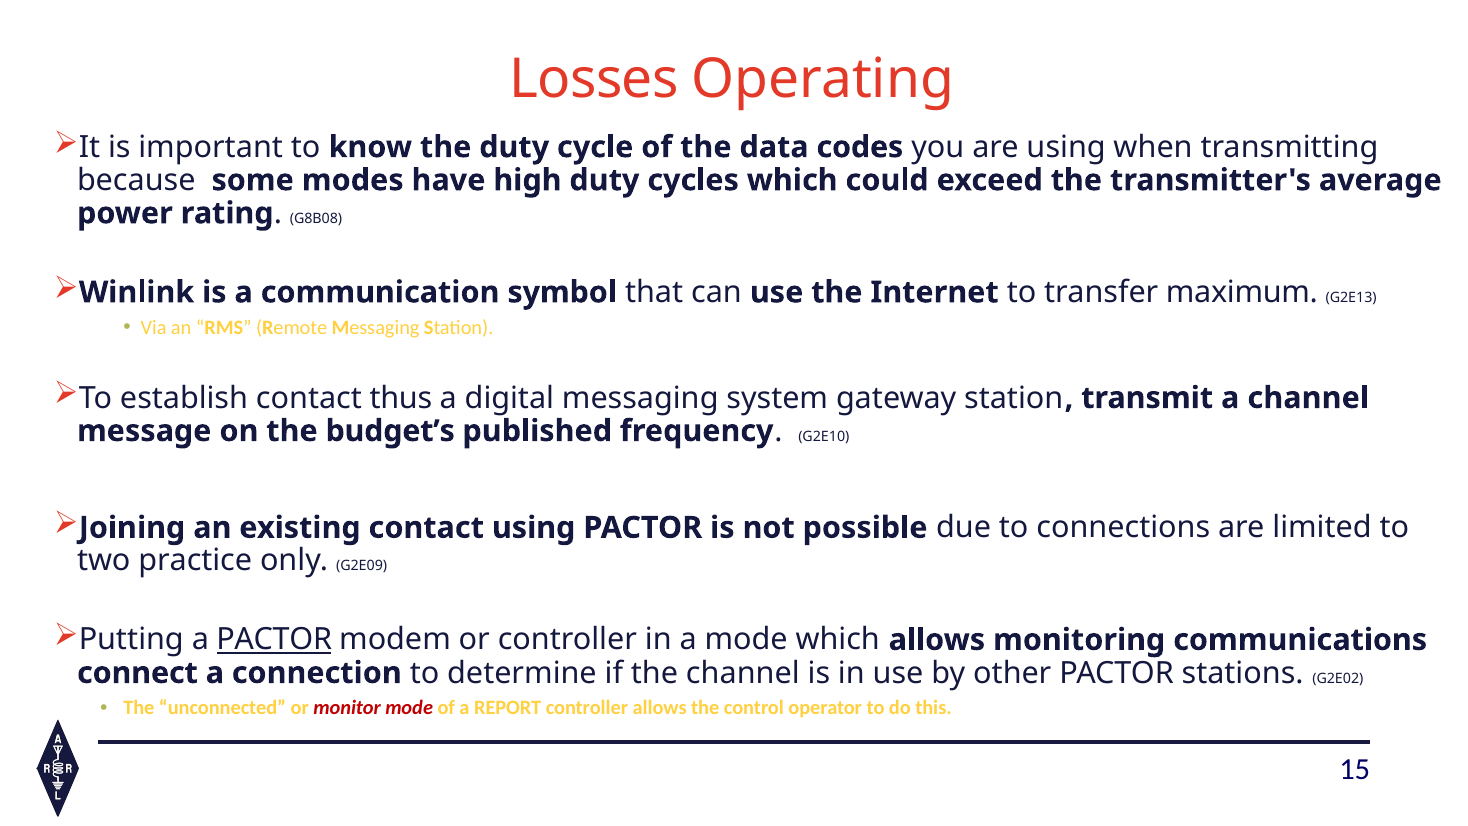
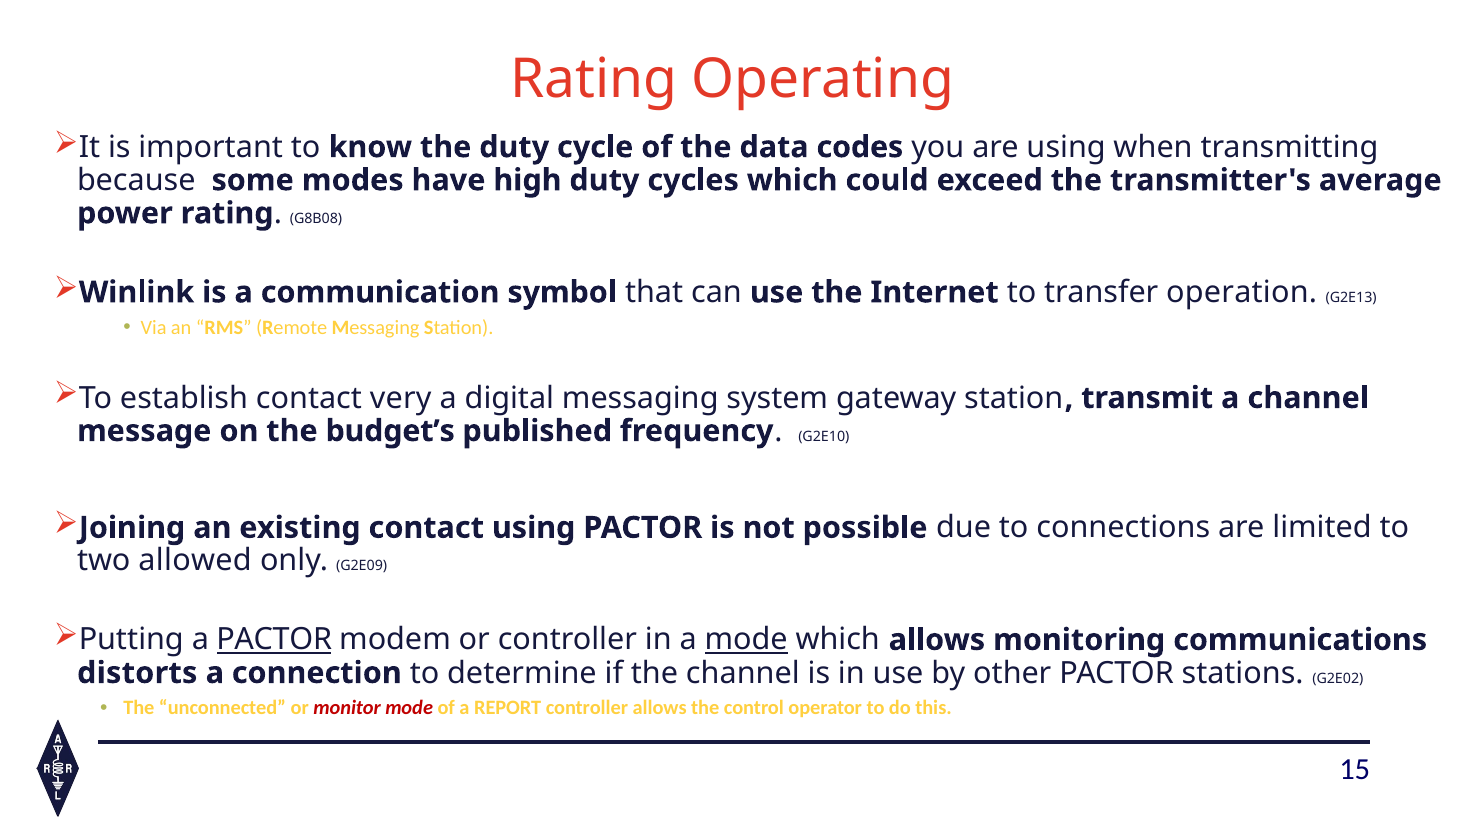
Losses: Losses -> Rating (594, 79)
maximum: maximum -> operation (1242, 292)
thus: thus -> very (401, 398)
practice: practice -> allowed (195, 561)
mode underline: none -> present (746, 640)
connect: connect -> distorts (137, 673)
